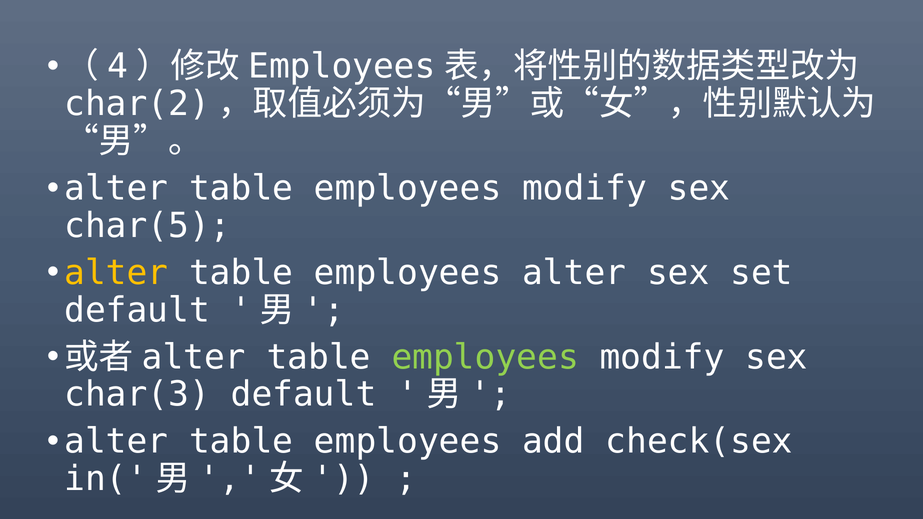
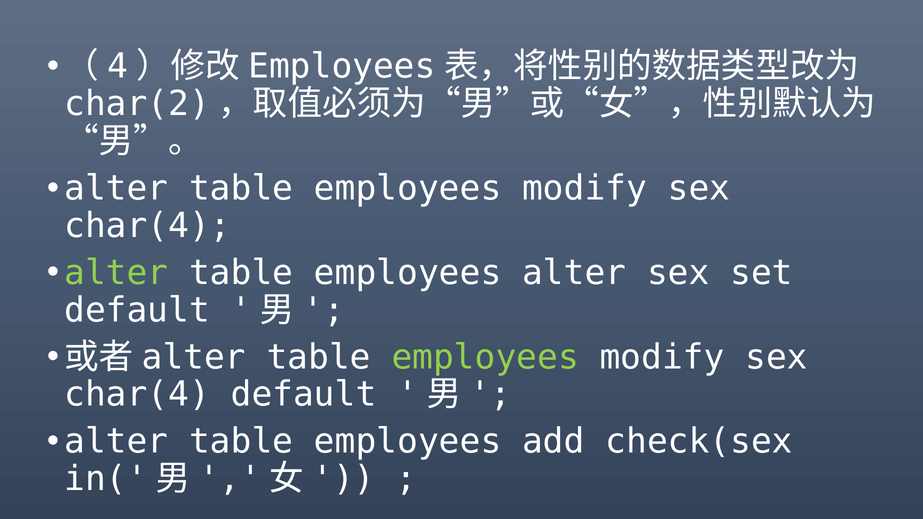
char(5: char(5 -> char(4 (148, 226)
alter colour: yellow -> light green (116, 273)
char(3: char(3 -> char(4 (137, 395)
